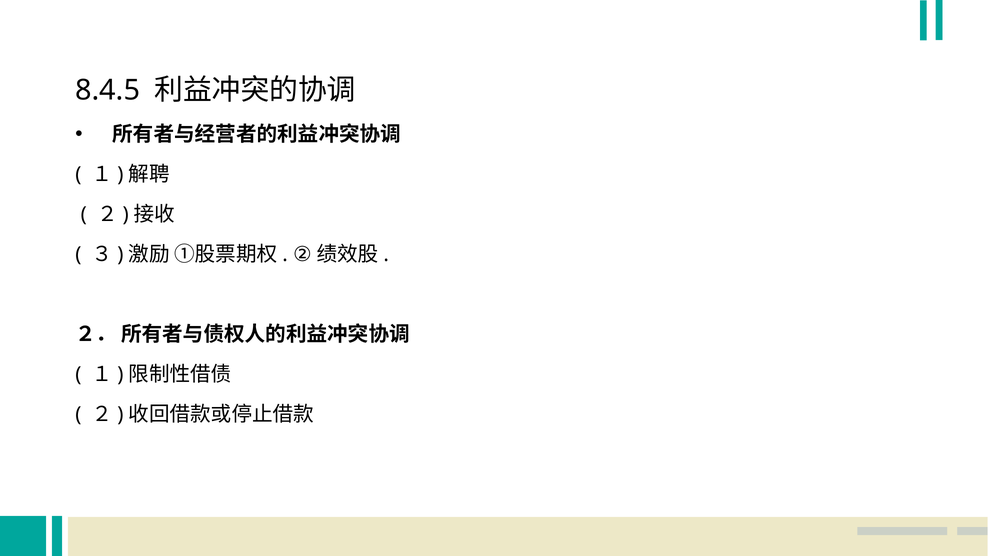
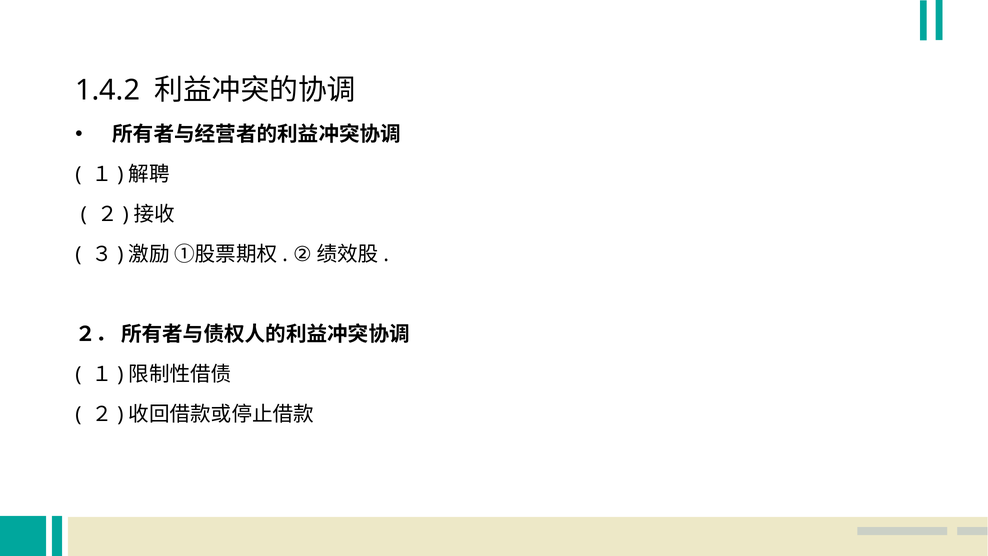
8.4.5: 8.4.5 -> 1.4.2 (108, 90)
